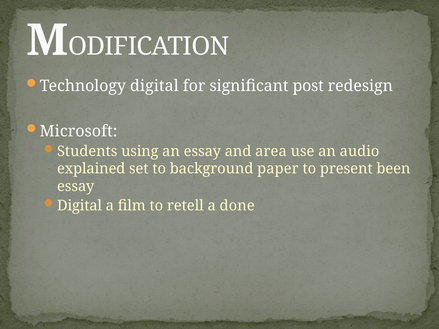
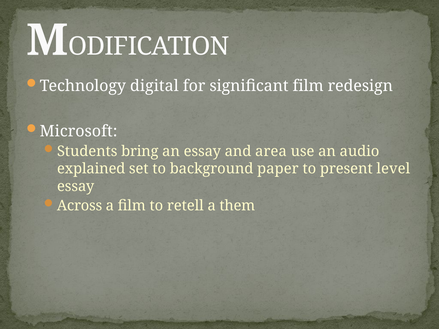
significant post: post -> film (308, 86)
using: using -> bring (140, 151)
been: been -> level (393, 169)
Digital: Digital -> Across (80, 206)
done: done -> them (237, 206)
